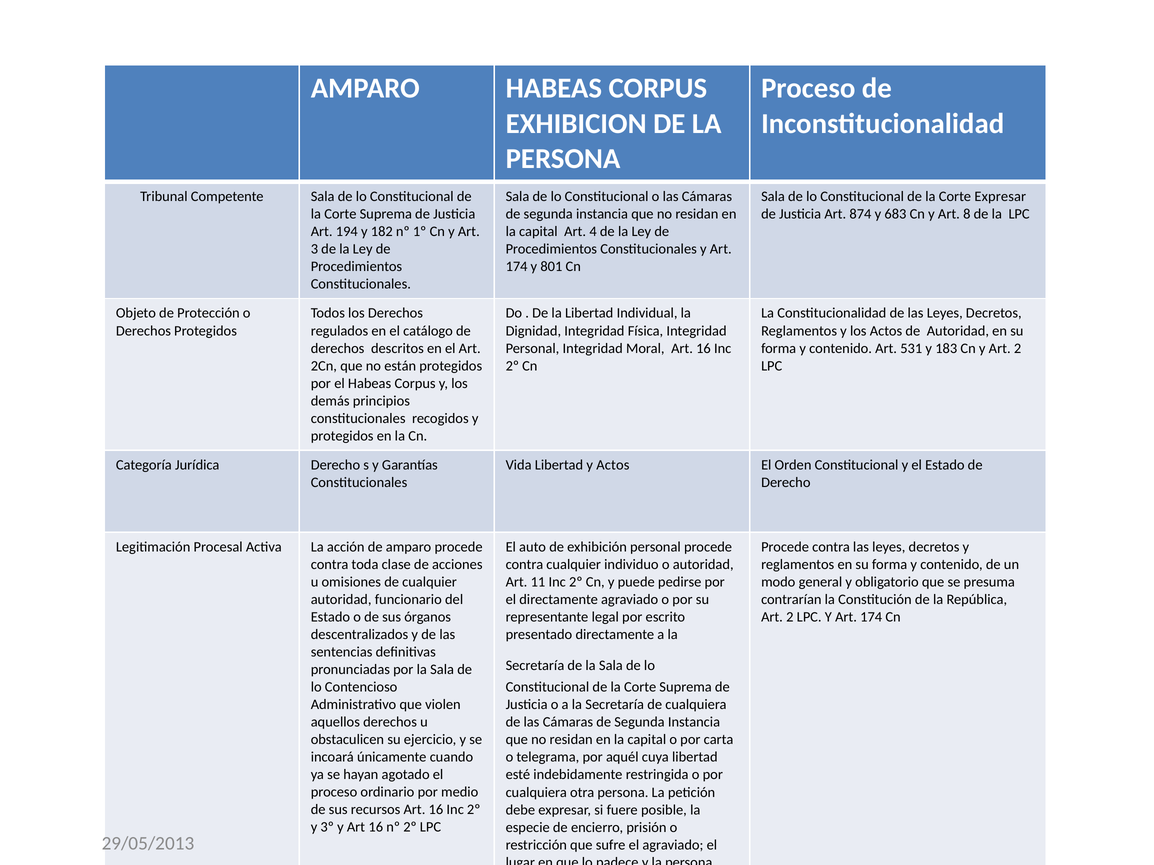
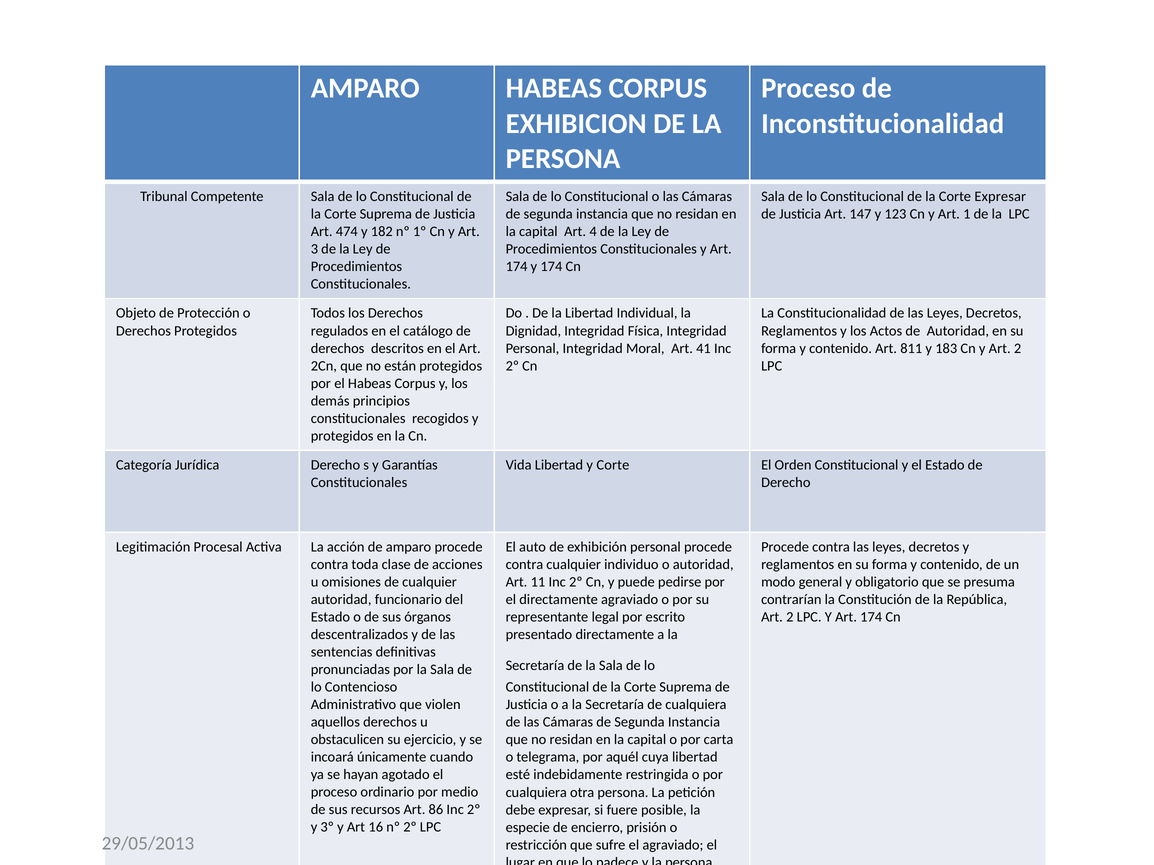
874: 874 -> 147 (860, 214)
683: 683 -> 123 (895, 214)
8: 8 -> 1 (967, 214)
194: 194 -> 474 (347, 232)
y 801: 801 -> 174 (551, 267)
Moral Art 16: 16 -> 41 (703, 348)
531: 531 -> 811 (911, 348)
y Actos: Actos -> Corte (613, 465)
recursos Art 16: 16 -> 86 (436, 810)
